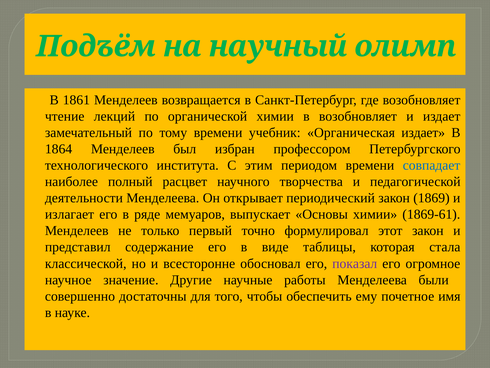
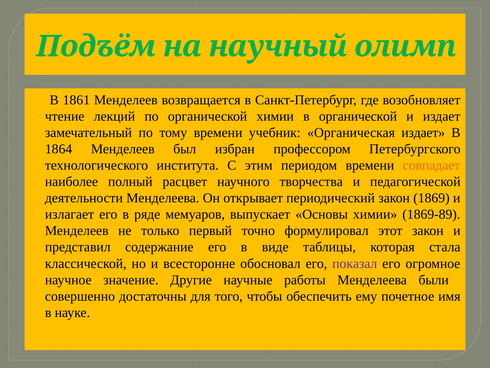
в возобновляет: возобновляет -> органической (358, 116)
совпадает colour: blue -> orange (432, 165)
1869-61: 1869-61 -> 1869-89 (431, 214)
